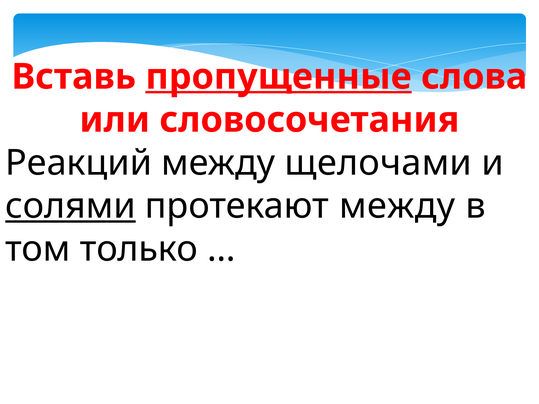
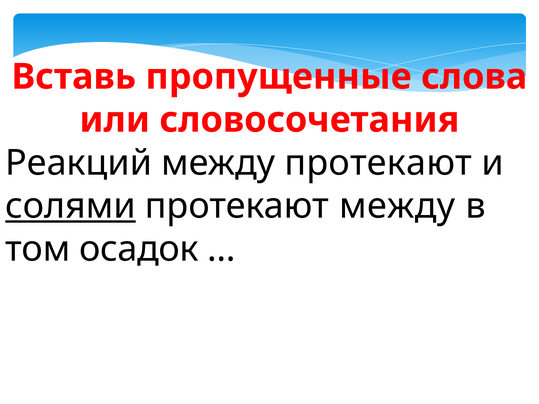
пропущенные underline: present -> none (279, 77)
между щелочами: щелочами -> протекают (378, 163)
только: только -> осадок (139, 249)
